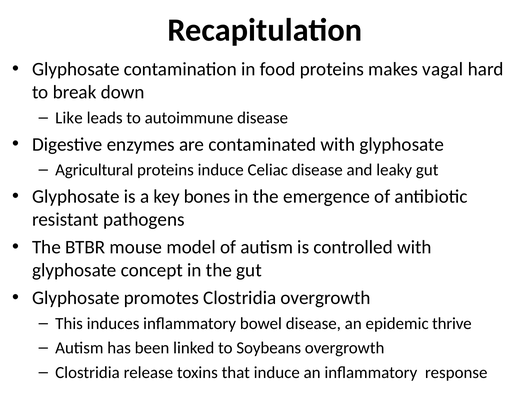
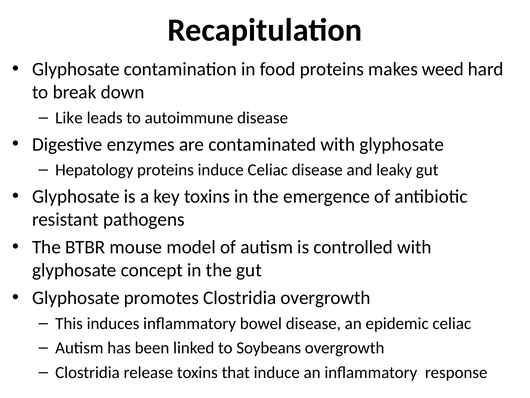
vagal: vagal -> weed (443, 69)
Agricultural: Agricultural -> Hepatology (94, 170)
key bones: bones -> toxins (207, 196)
epidemic thrive: thrive -> celiac (452, 323)
